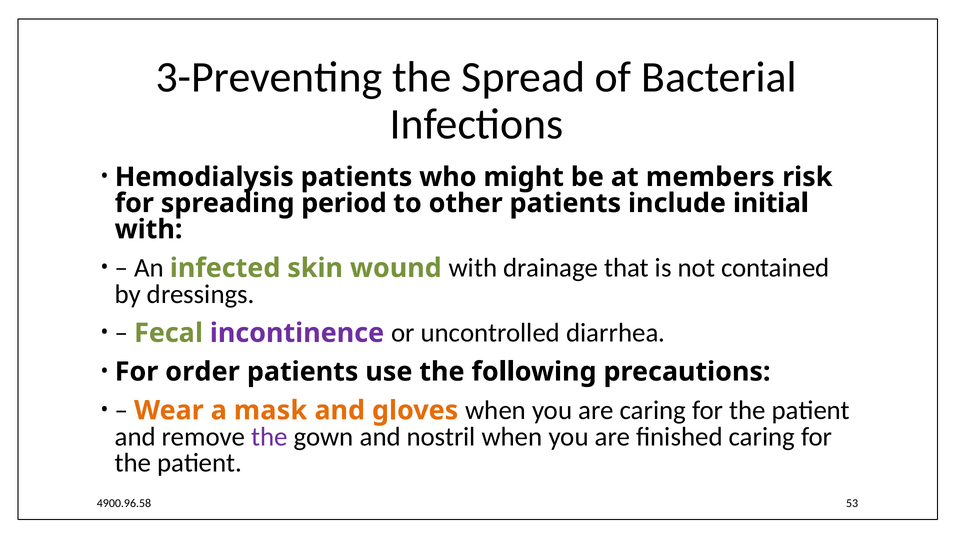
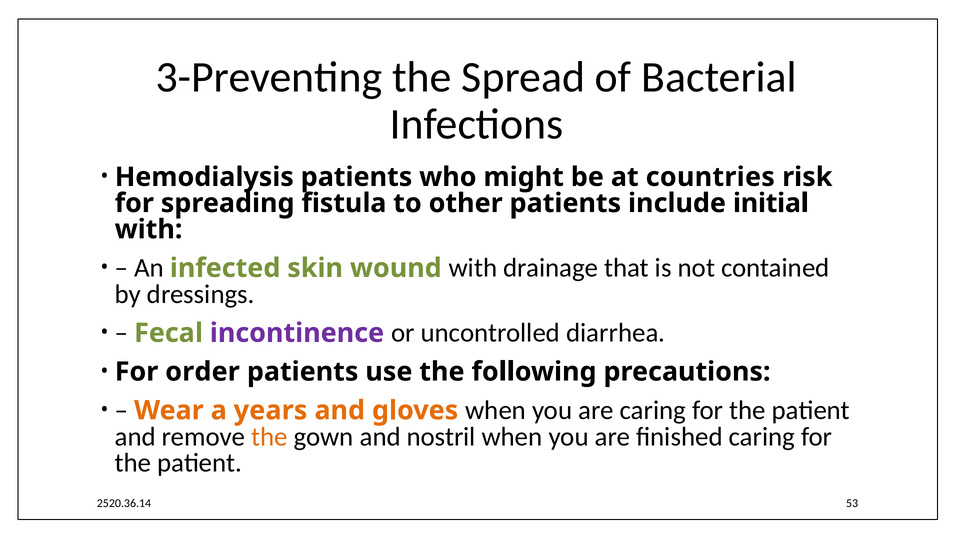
members: members -> countries (710, 177)
period: period -> fistula (344, 203)
mask: mask -> years (271, 410)
the colour: purple -> orange (269, 436)
4900.96.58: 4900.96.58 -> 2520.36.14 (124, 503)
